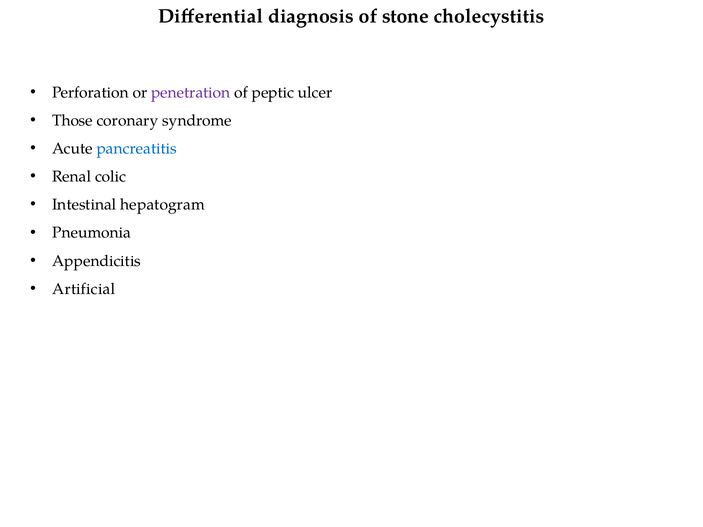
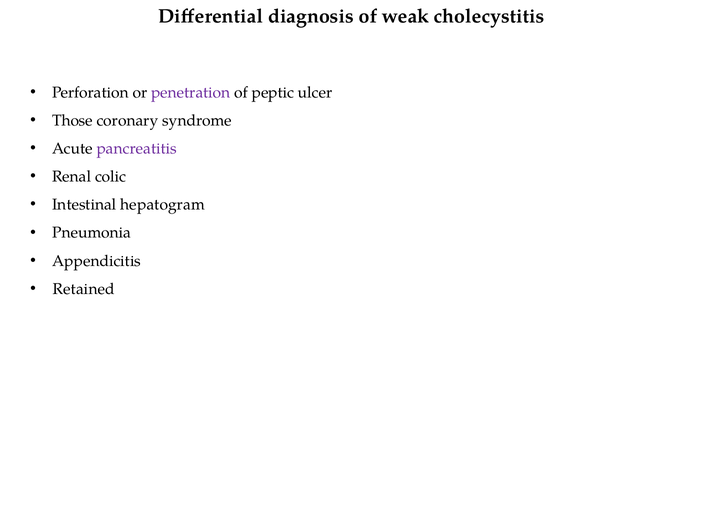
stone: stone -> weak (405, 17)
pancreatitis colour: blue -> purple (137, 149)
Artificial: Artificial -> Retained (84, 289)
